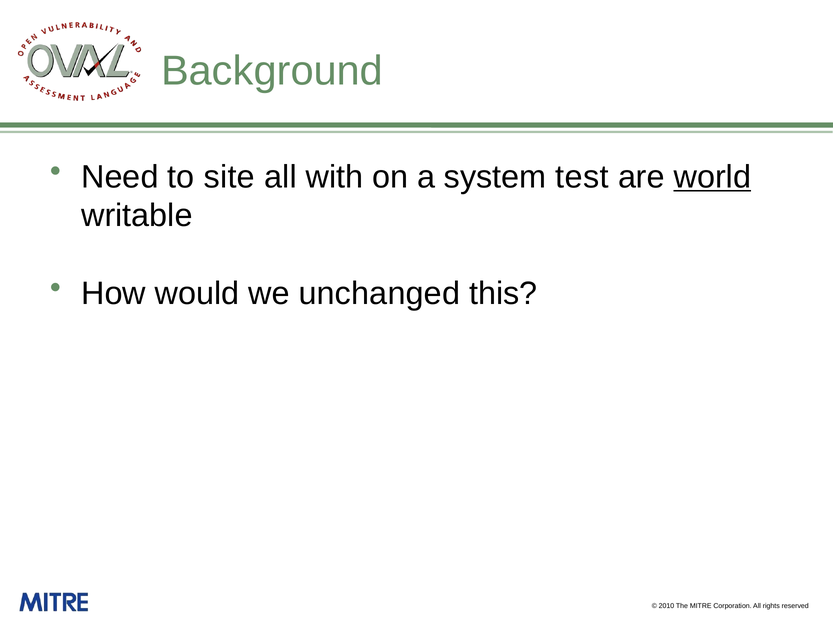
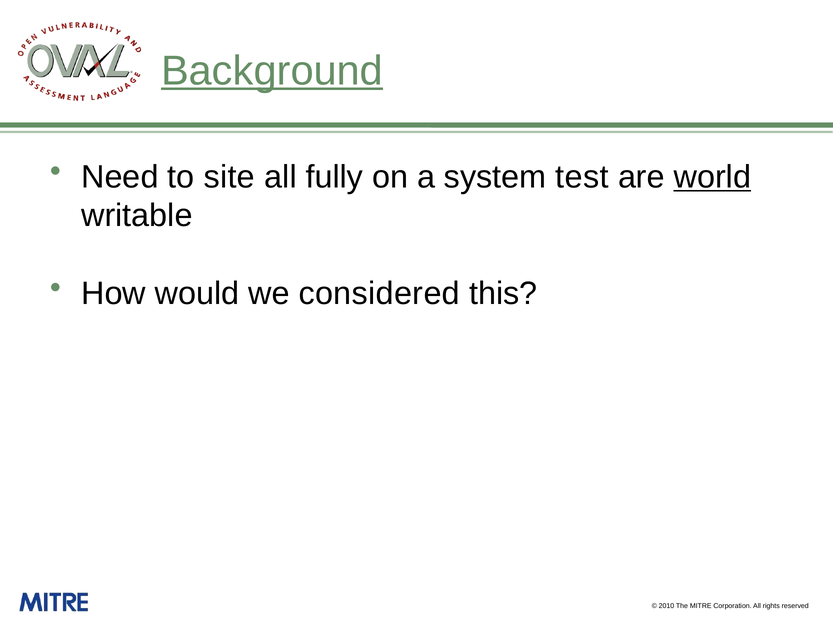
Background underline: none -> present (272, 71)
with: with -> fully (334, 177)
unchanged: unchanged -> considered (379, 293)
